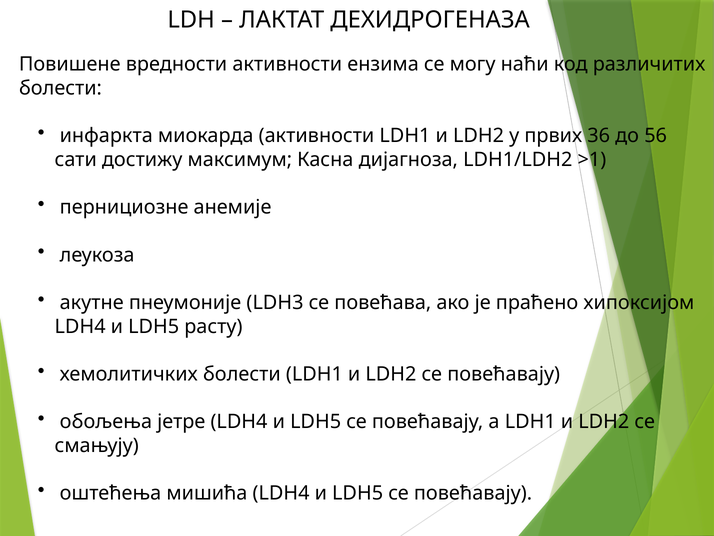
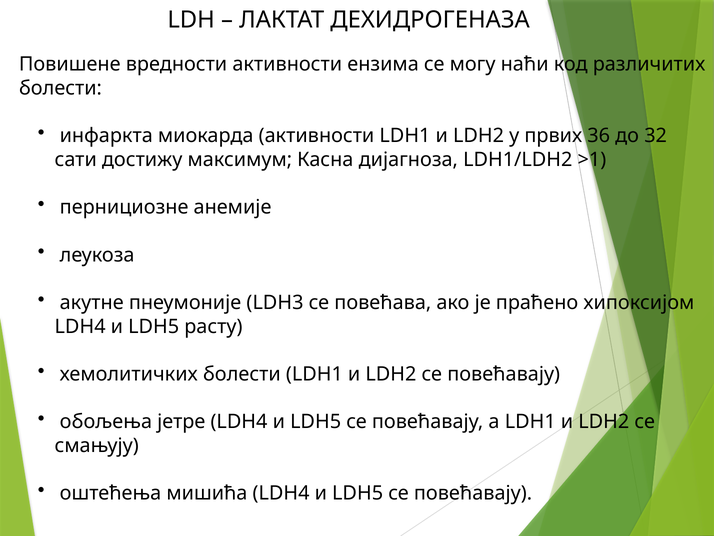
56: 56 -> 32 (656, 136)
